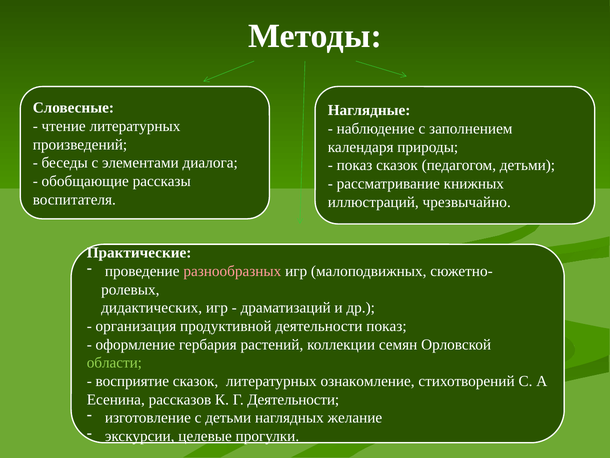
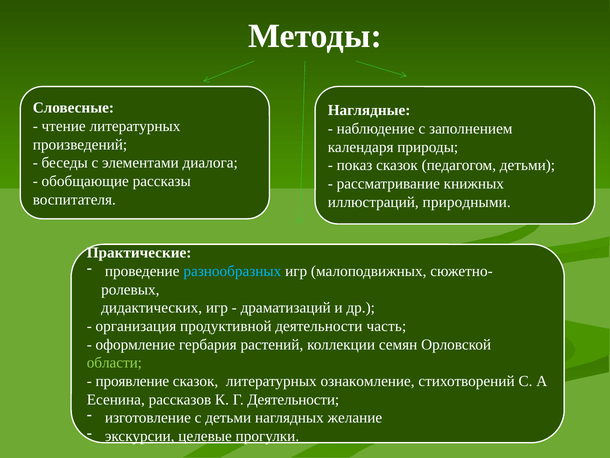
чрезвычайно: чрезвычайно -> природными (467, 202)
разнообразных colour: pink -> light blue (232, 271)
деятельности показ: показ -> часть (386, 326)
восприятие: восприятие -> проявление (132, 381)
